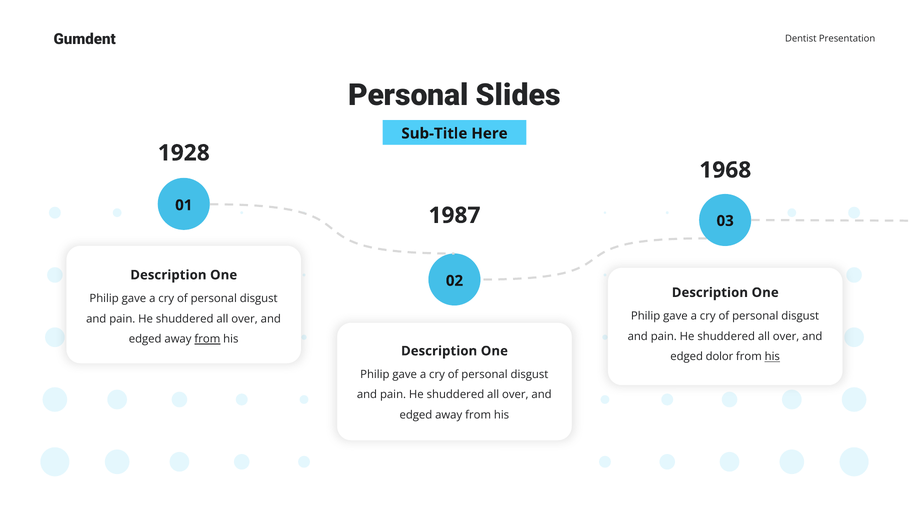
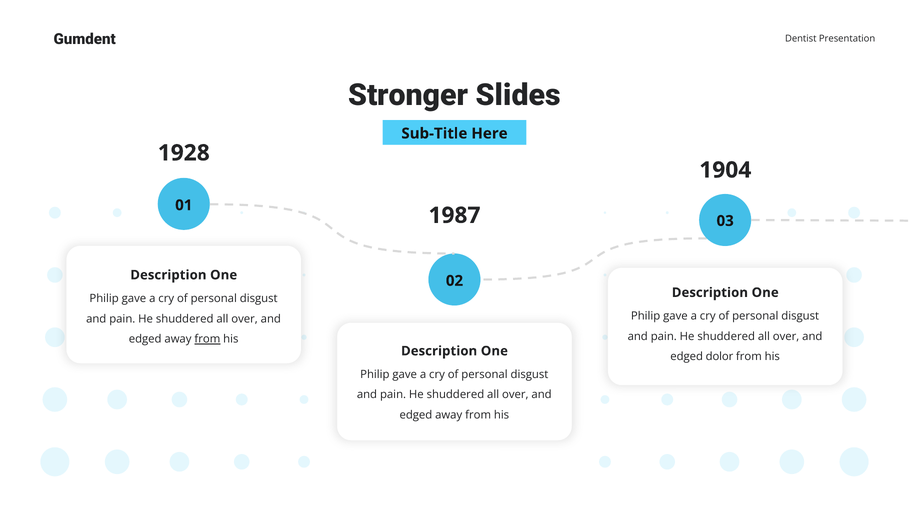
Personal: Personal -> Stronger (408, 95)
1968: 1968 -> 1904 (725, 170)
his underline: present -> none (772, 357)
